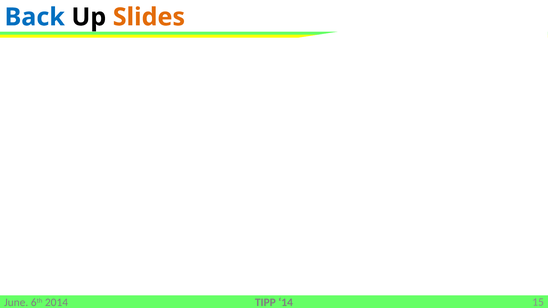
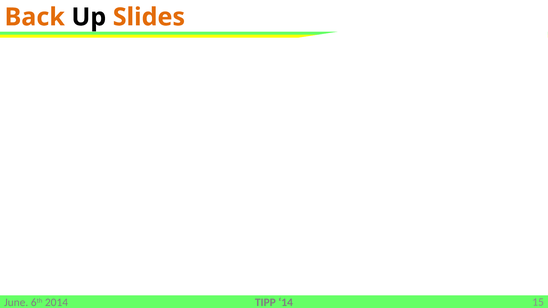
Back colour: blue -> orange (35, 17)
